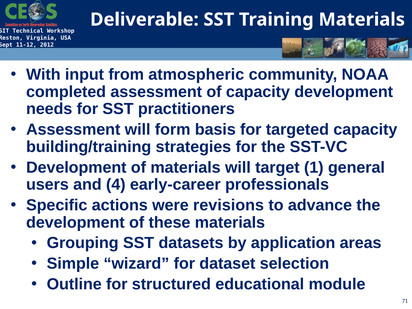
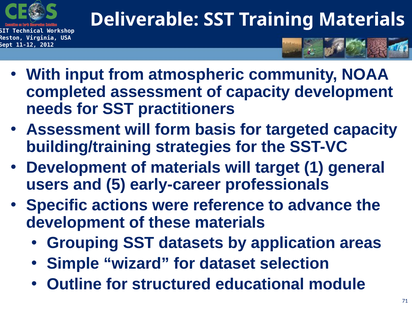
4: 4 -> 5 (116, 185)
revisions: revisions -> reference (229, 205)
